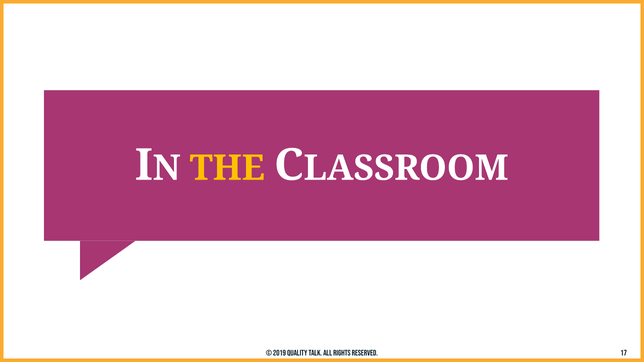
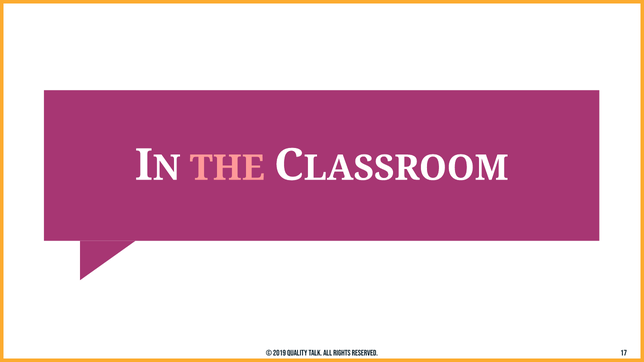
THE colour: yellow -> pink (227, 168)
